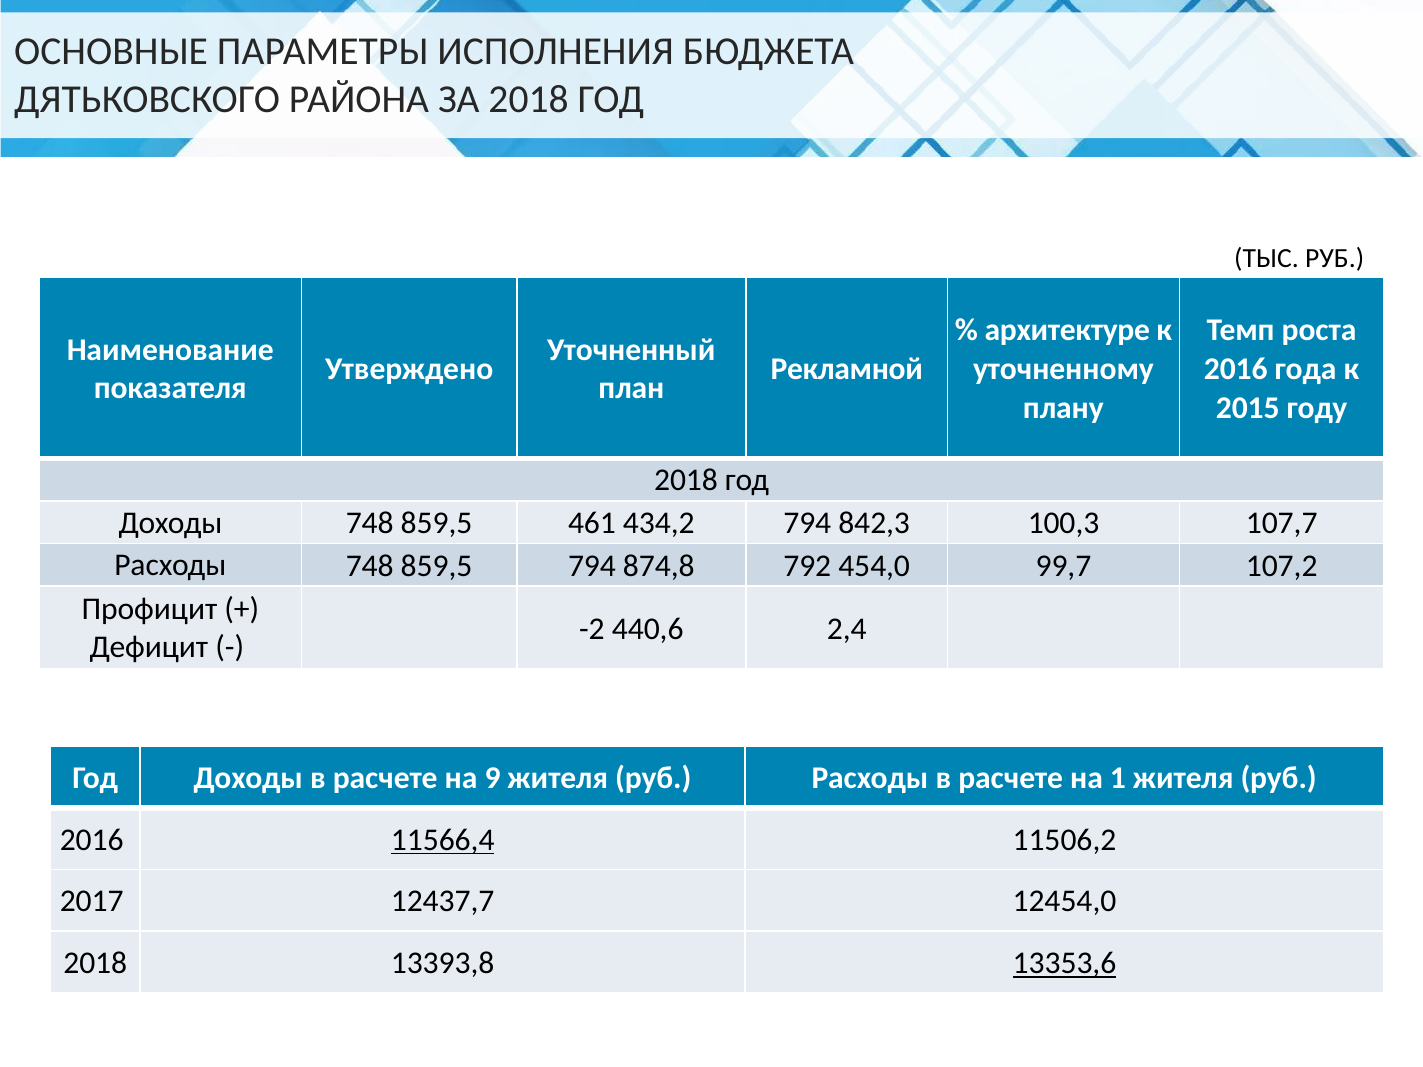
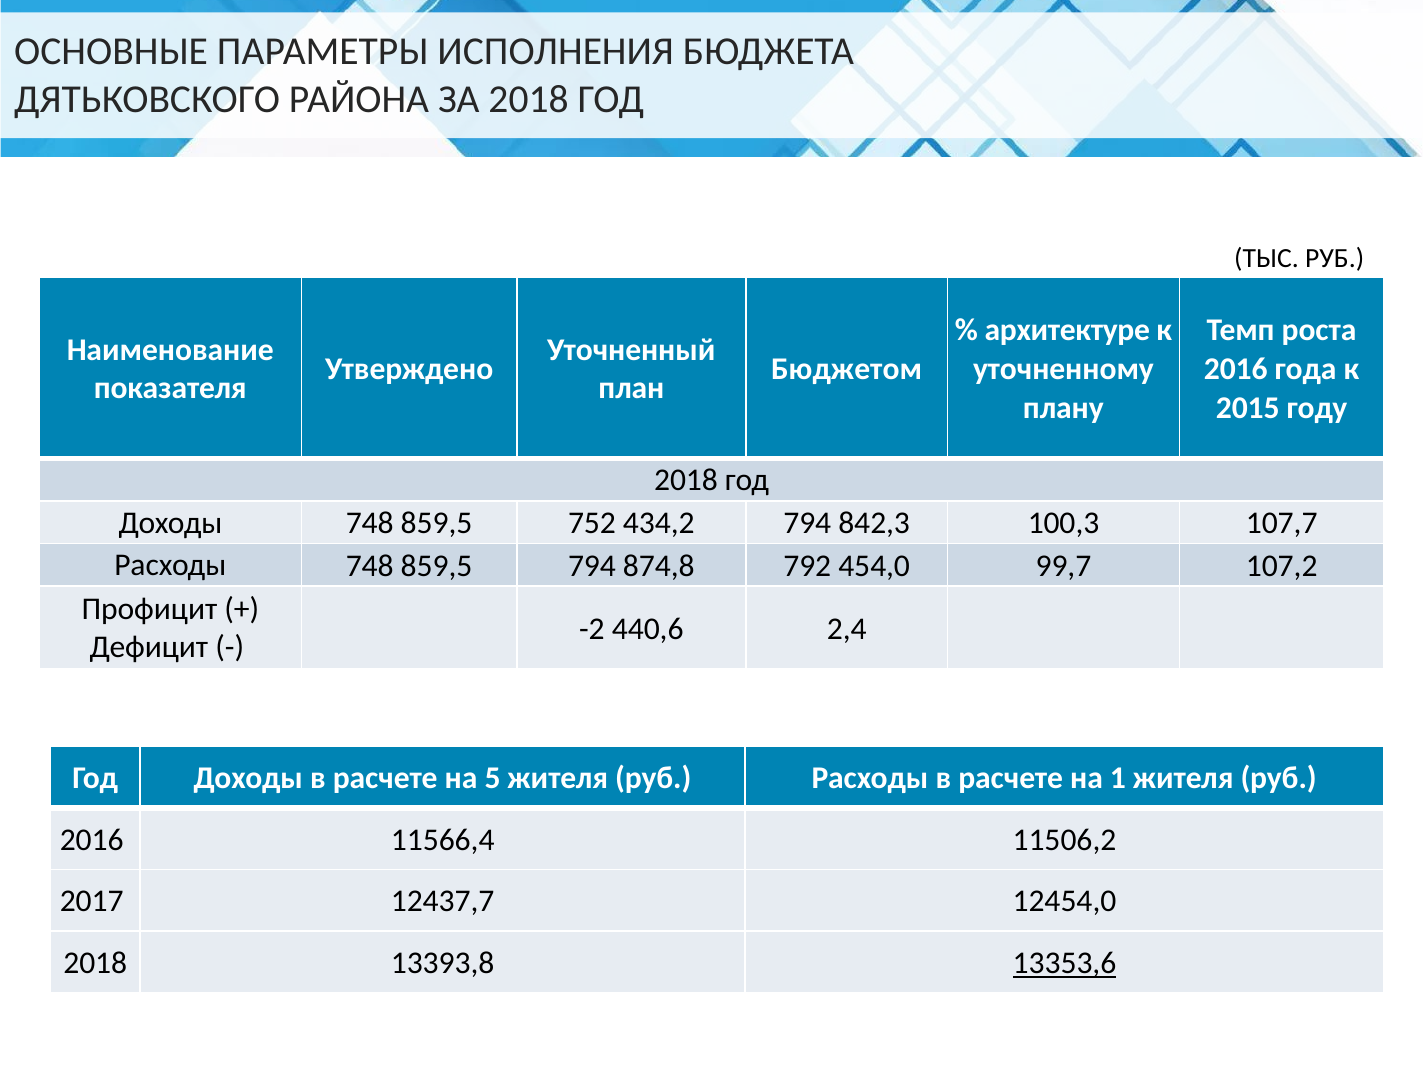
Рекламной: Рекламной -> Бюджетом (847, 369)
461: 461 -> 752 (592, 524)
9: 9 -> 5 (493, 778)
11566,4 underline: present -> none (443, 840)
